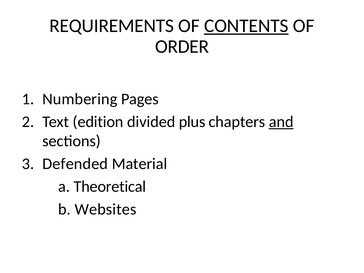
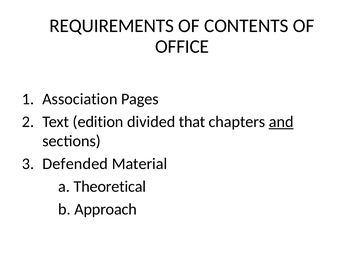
CONTENTS underline: present -> none (246, 26)
ORDER: ORDER -> OFFICE (182, 47)
Numbering: Numbering -> Association (80, 99)
plus: plus -> that (192, 122)
Websites: Websites -> Approach (106, 209)
